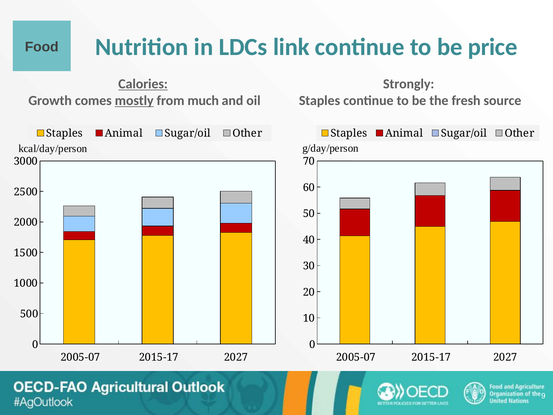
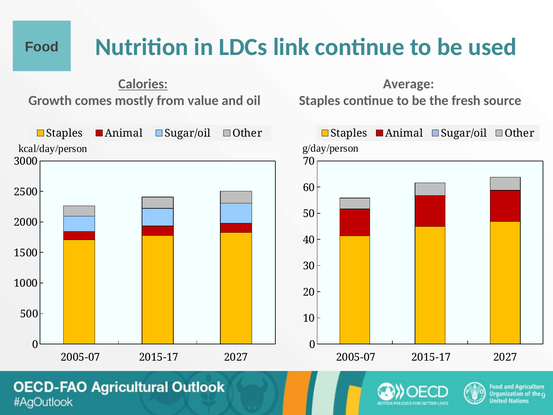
price: price -> used (492, 47)
Strongly: Strongly -> Average (409, 84)
mostly underline: present -> none (134, 101)
much: much -> value (203, 101)
